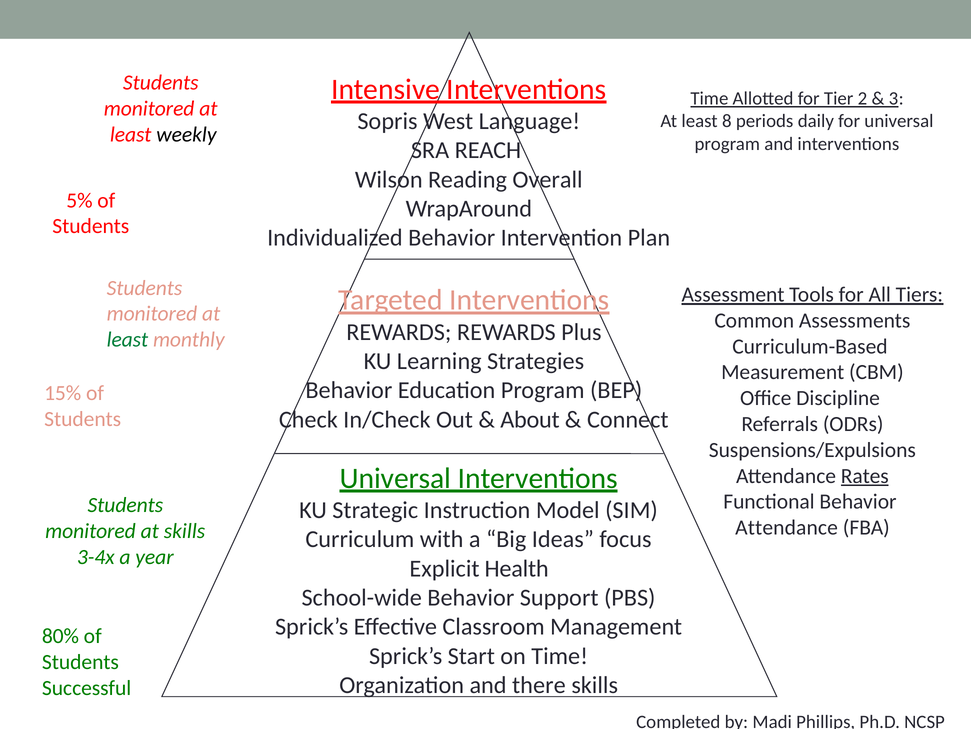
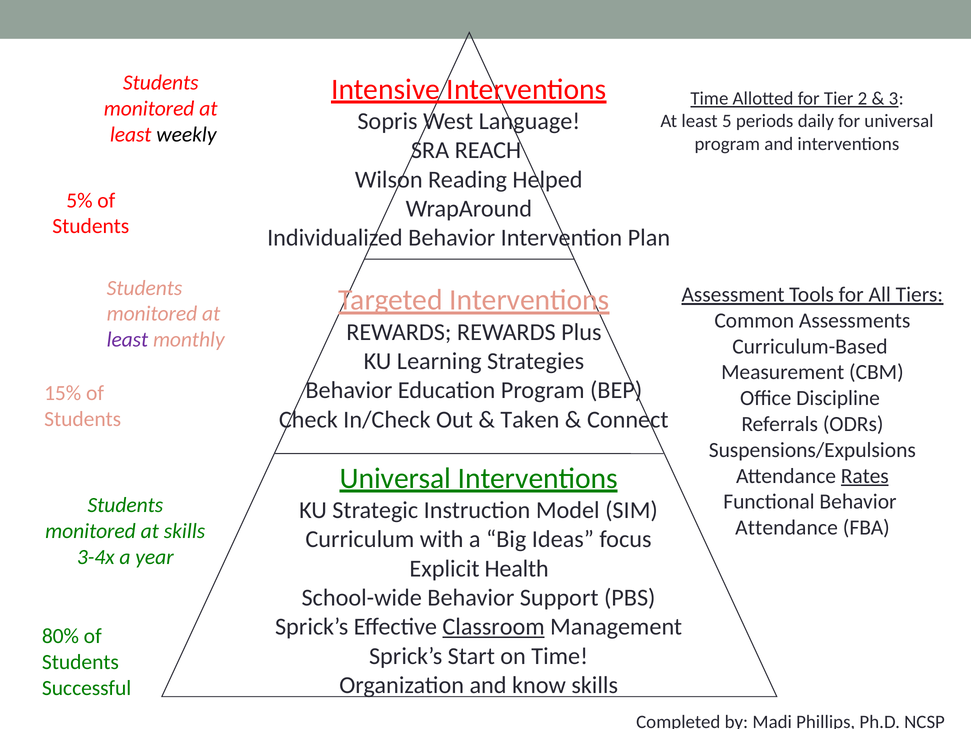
8: 8 -> 5 (727, 121)
Overall: Overall -> Helped (548, 179)
least colour: green -> purple (127, 339)
About: About -> Taken (530, 419)
Classroom underline: none -> present (494, 626)
there: there -> know (539, 685)
